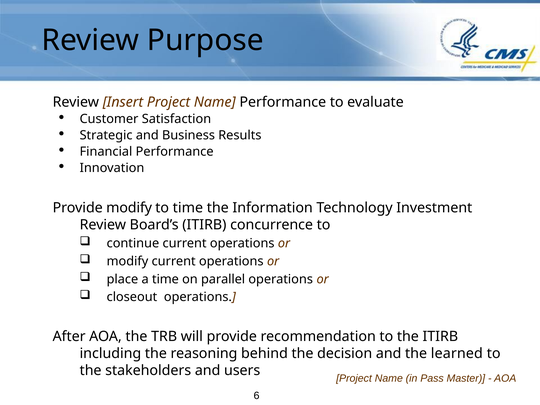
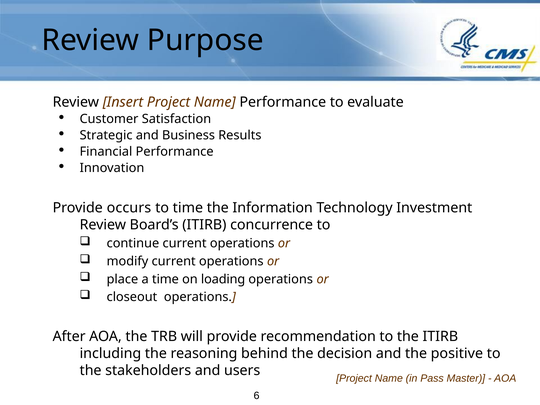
Provide modify: modify -> occurs (129, 208)
parallel: parallel -> loading (223, 279)
learned: learned -> positive (457, 354)
